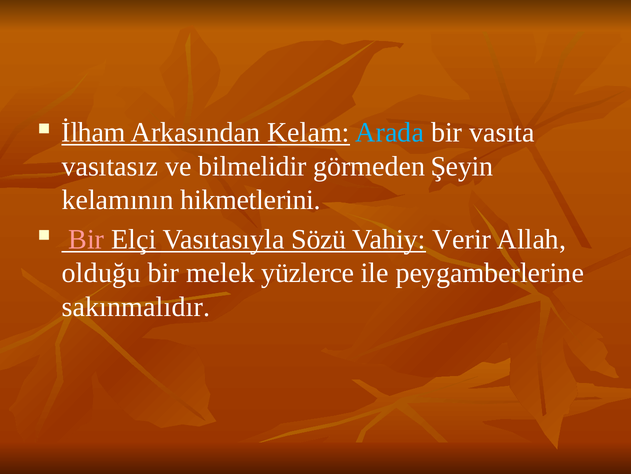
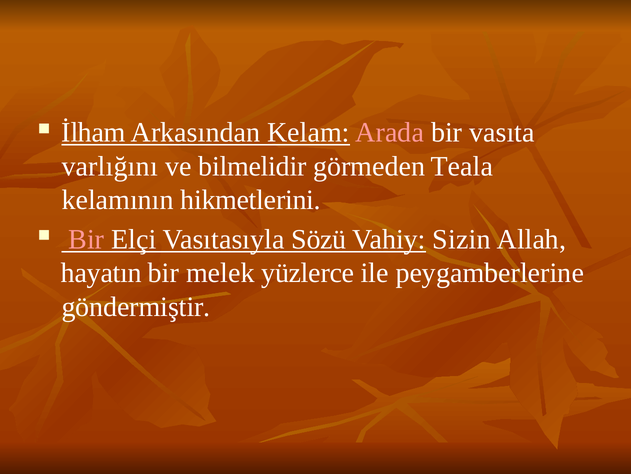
Arada colour: light blue -> pink (390, 132)
vasıtasız: vasıtasız -> varlığını (110, 166)
Şeyin: Şeyin -> Teala (462, 166)
Verir: Verir -> Sizin (461, 239)
olduğu: olduğu -> hayatın (101, 273)
sakınmalıdır: sakınmalıdır -> göndermiştir (136, 306)
